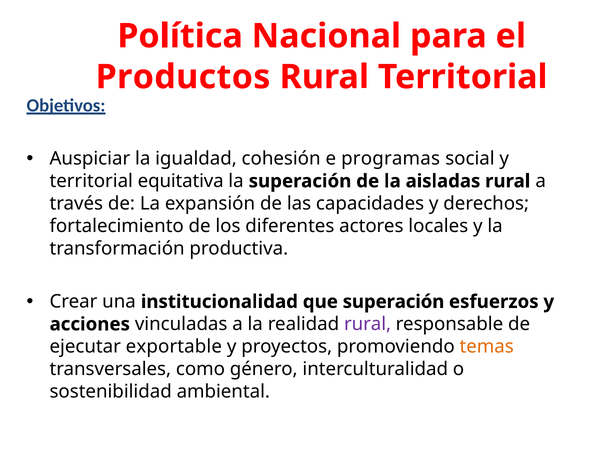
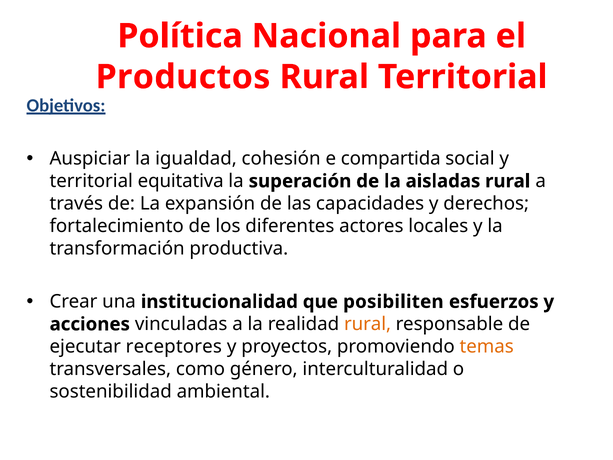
programas: programas -> compartida (391, 159)
que superación: superación -> posibiliten (393, 302)
rural colour: purple -> orange (368, 324)
exportable: exportable -> receptores (174, 346)
